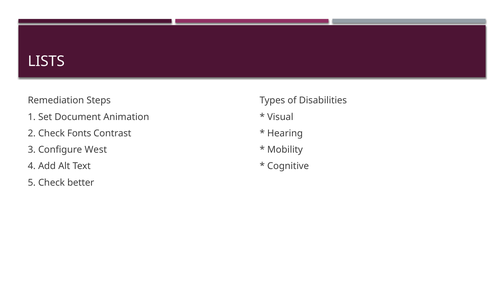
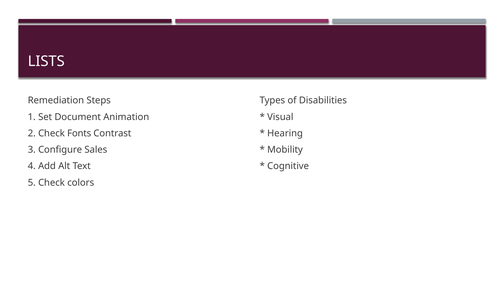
West: West -> Sales (96, 149)
better: better -> colors (81, 182)
